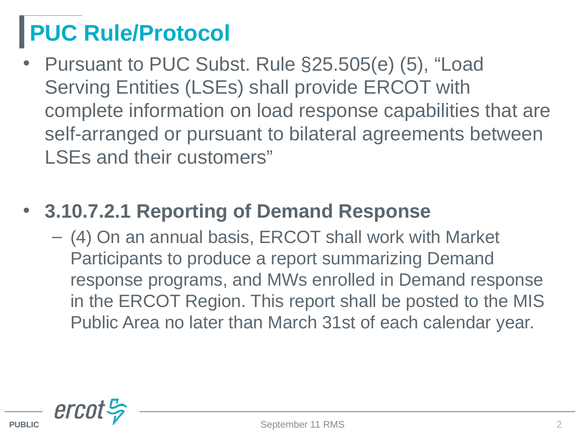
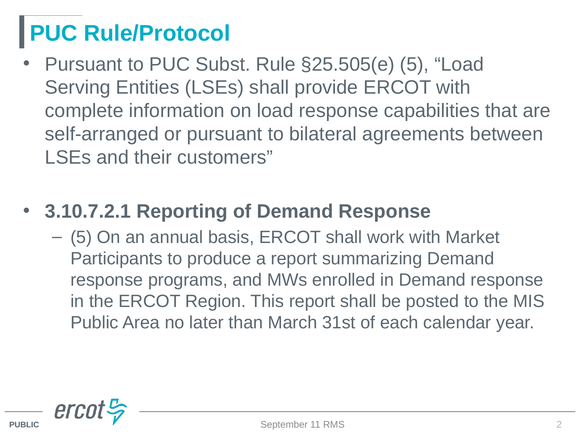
4: 4 -> 5 (81, 237)
